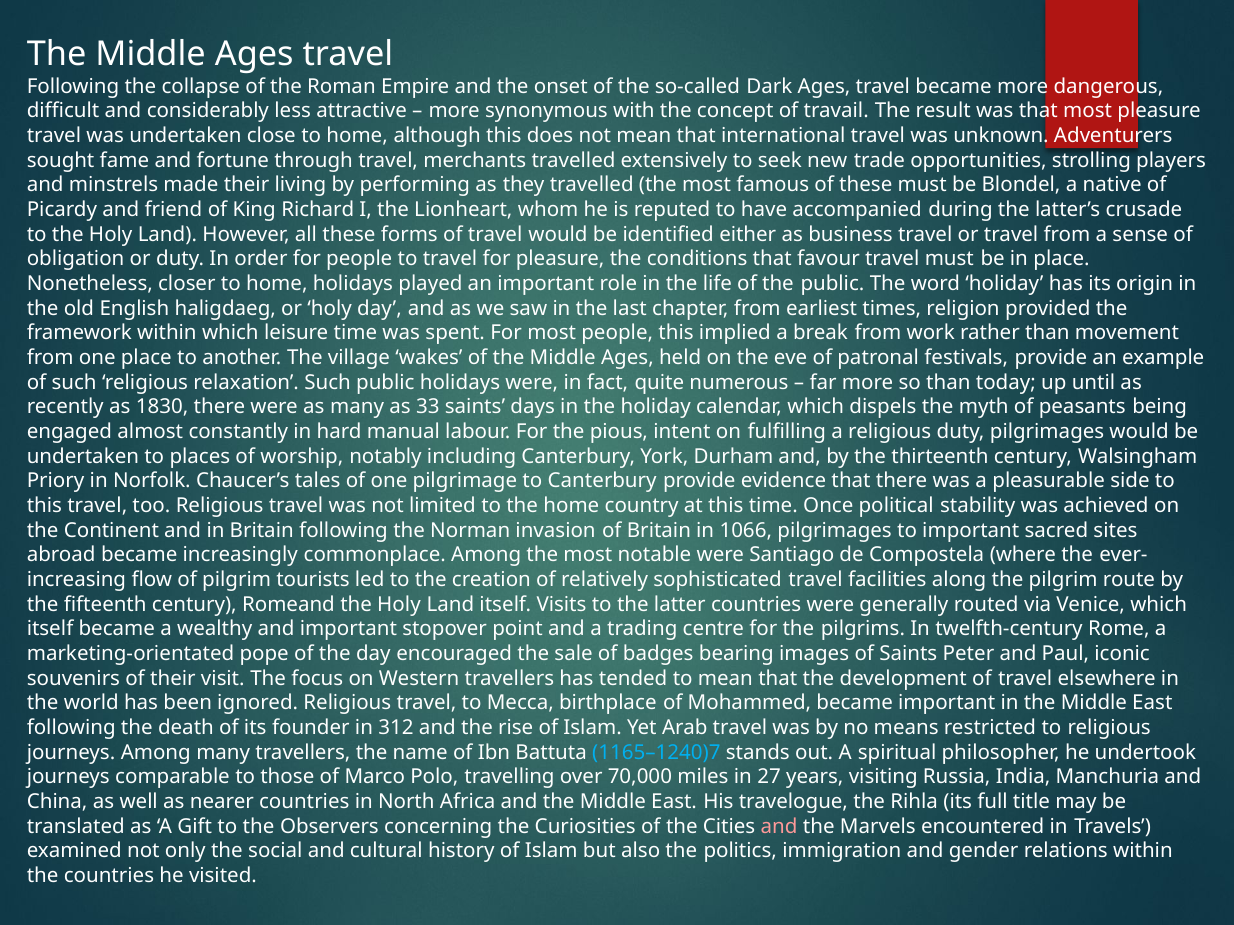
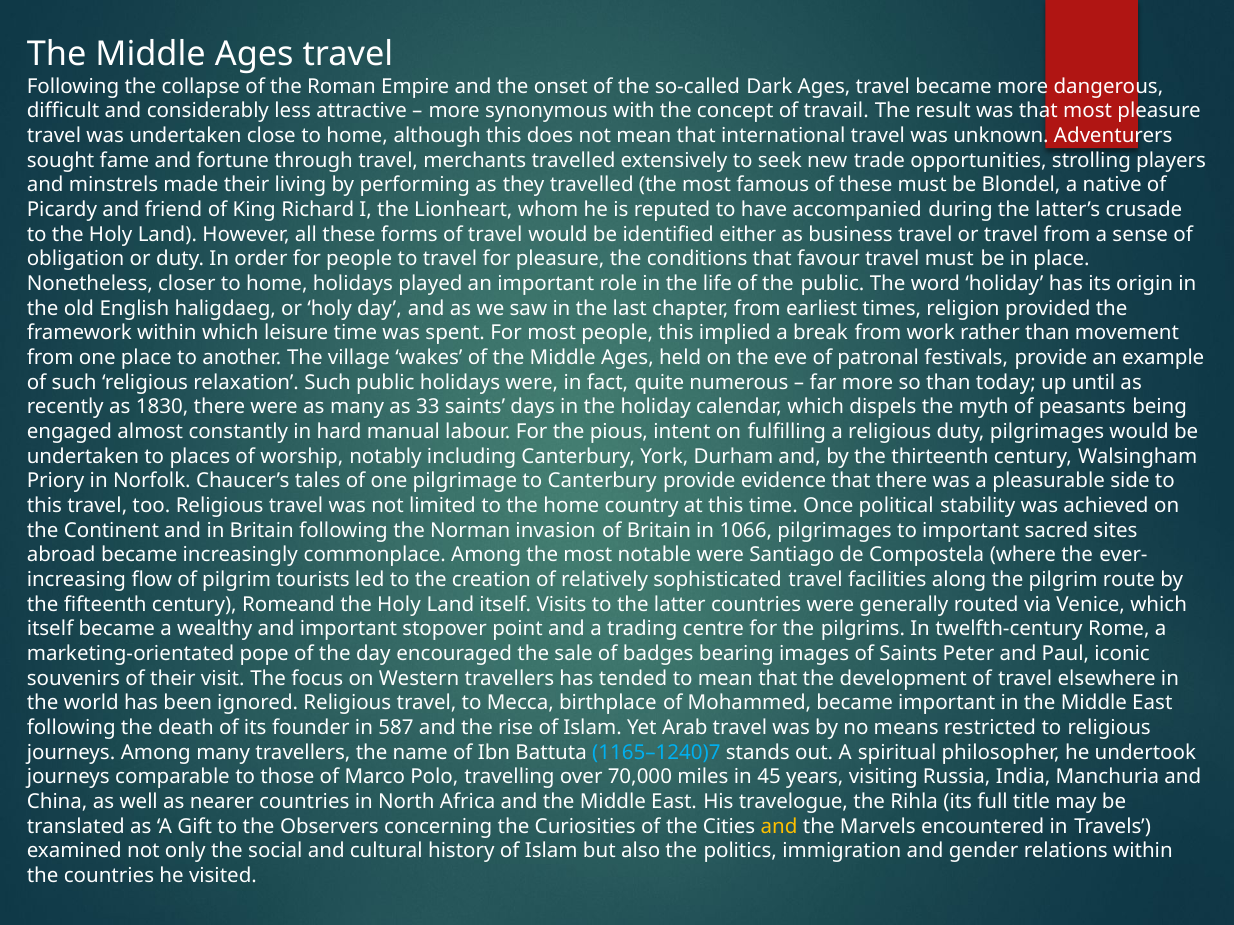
312: 312 -> 587 (396, 728)
27: 27 -> 45 (769, 778)
and colour: pink -> yellow (779, 827)
